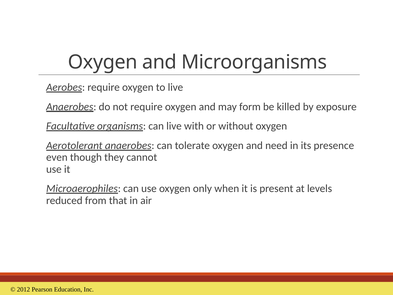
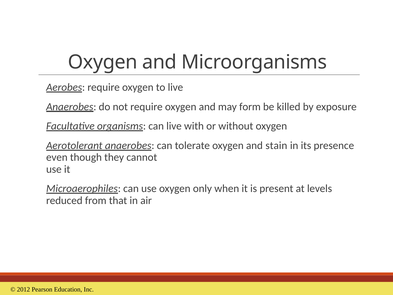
need: need -> stain (276, 145)
